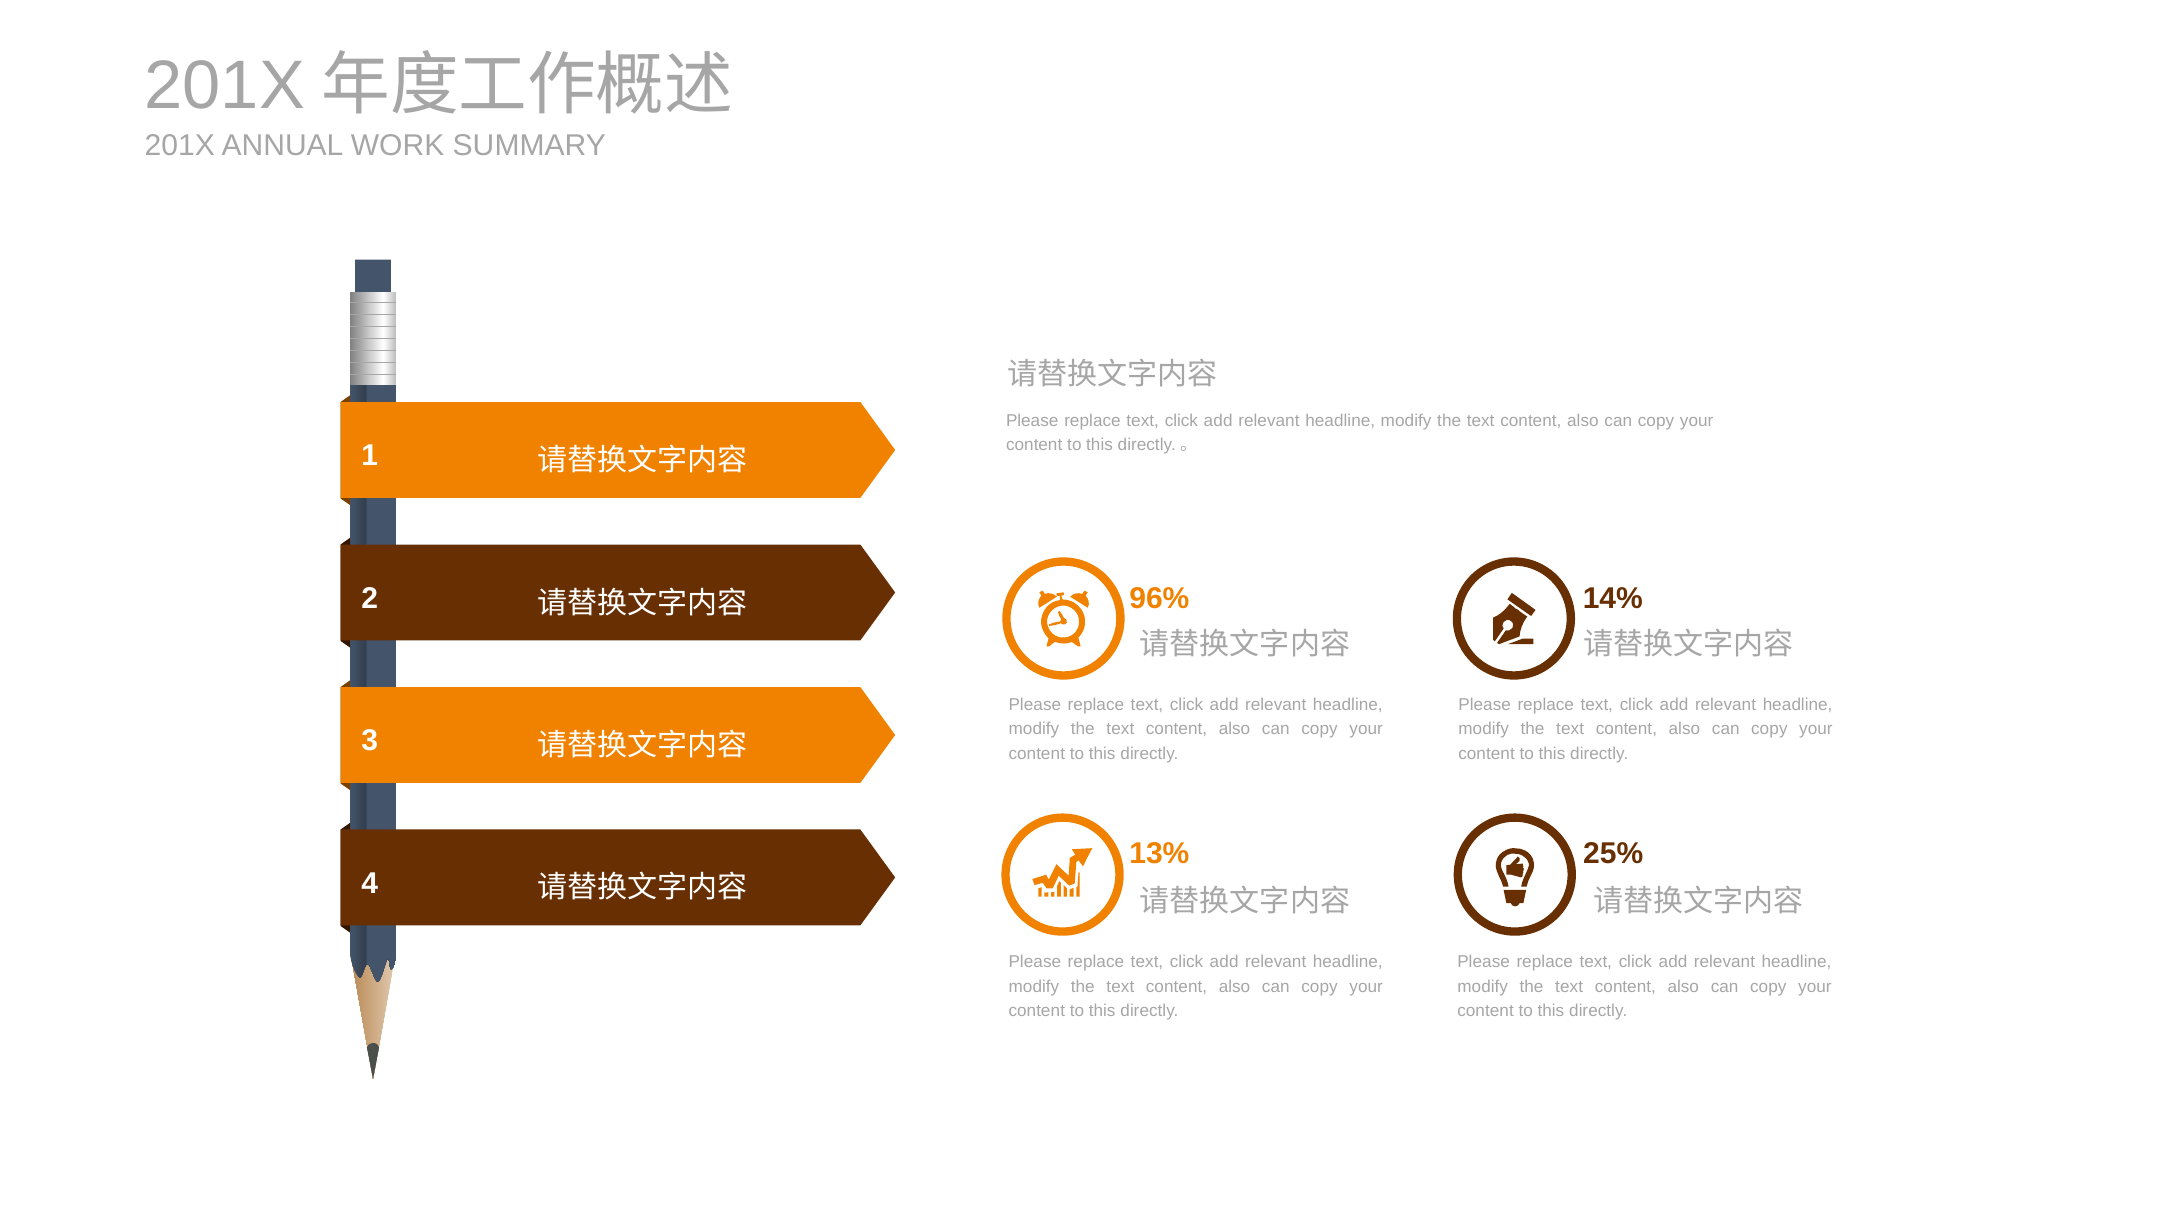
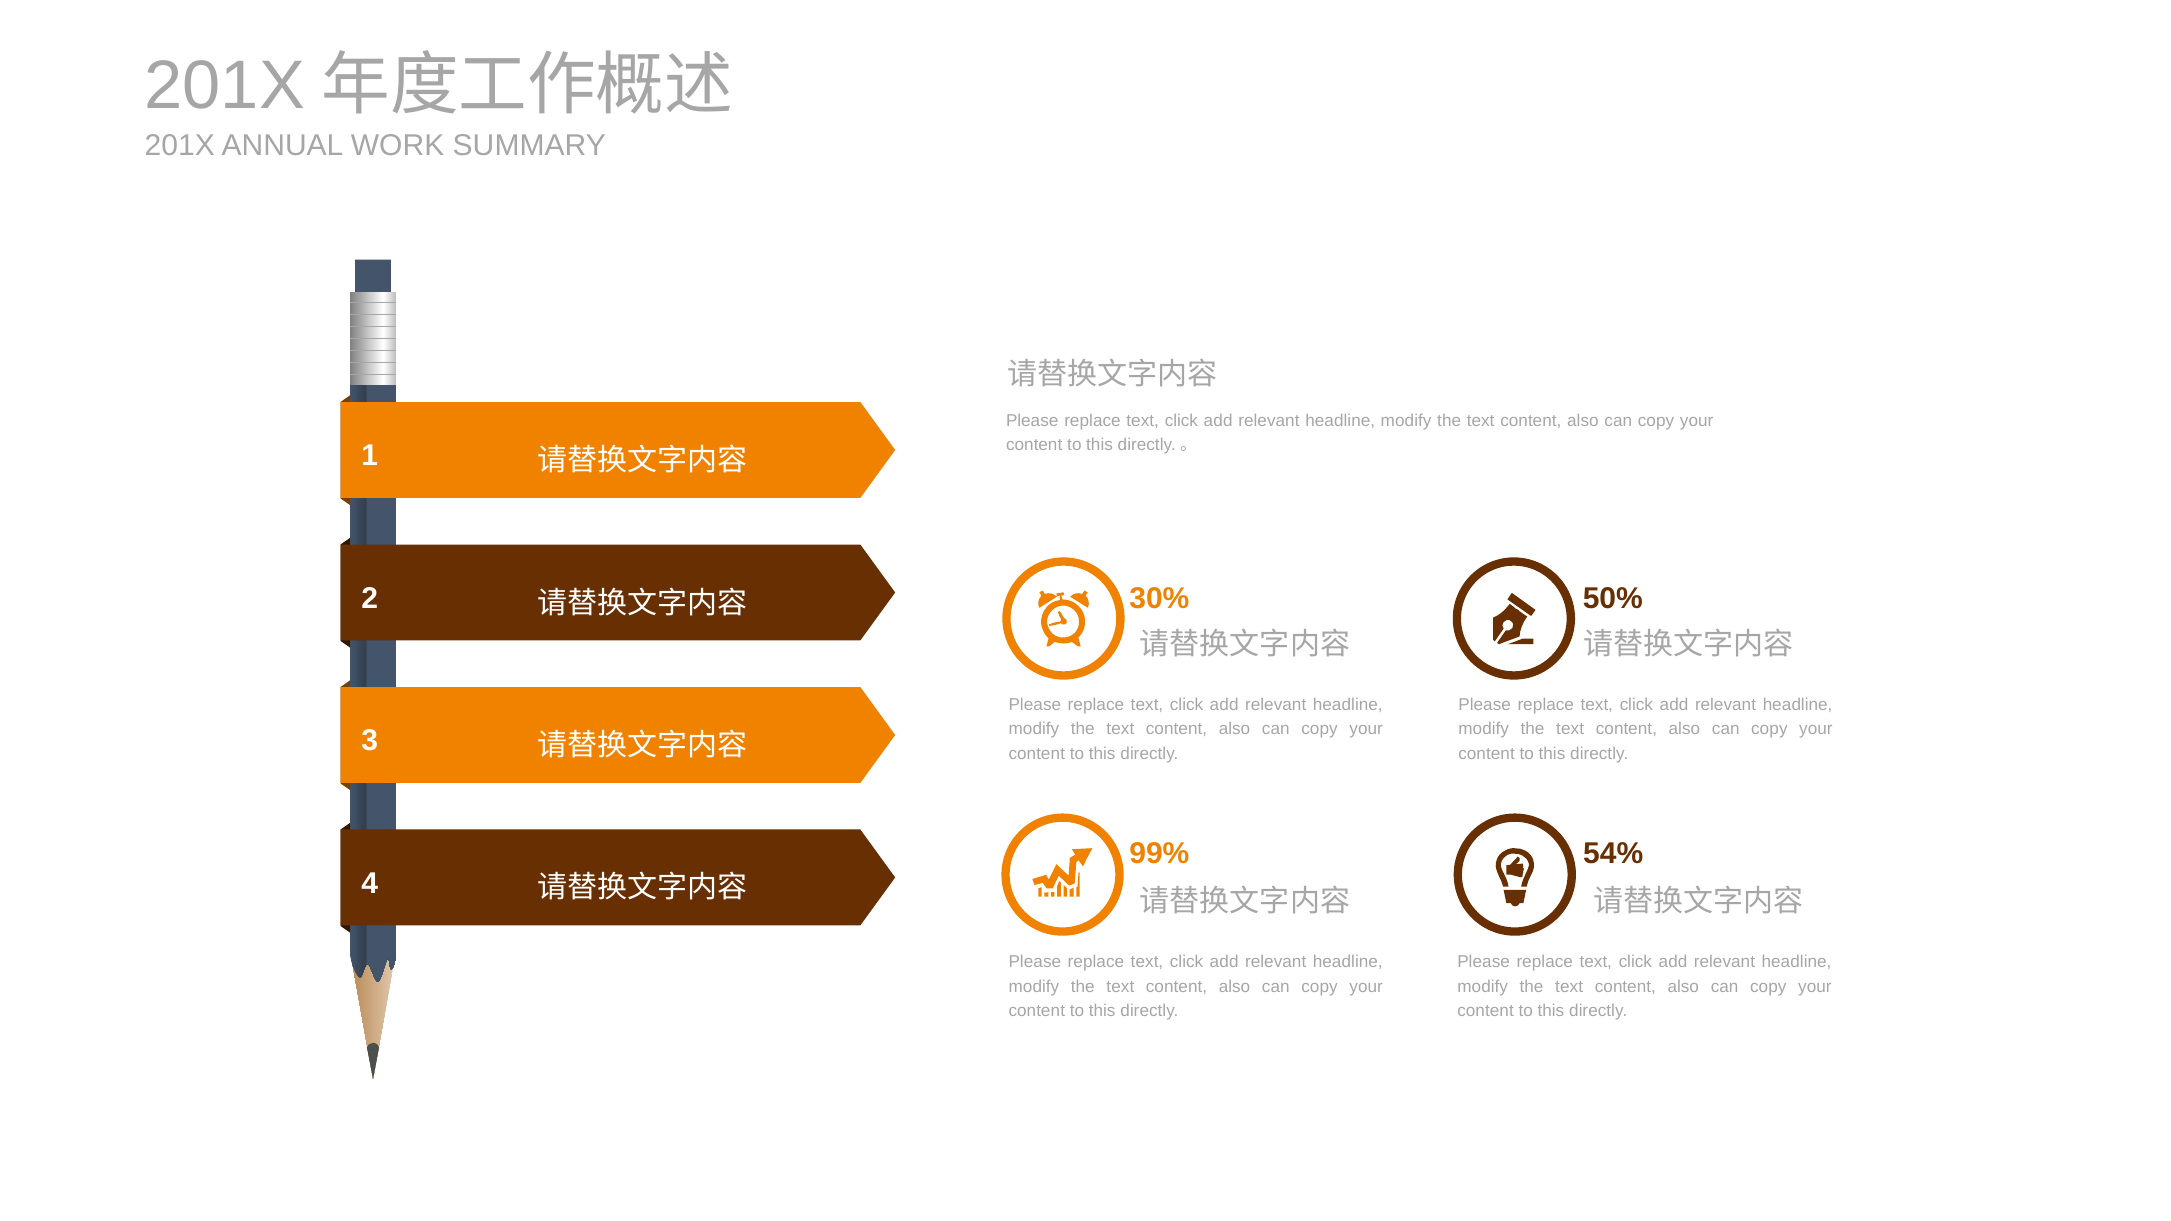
96%: 96% -> 30% (1159, 599)
14%: 14% -> 50% (1613, 599)
13%: 13% -> 99% (1159, 854)
25%: 25% -> 54% (1613, 854)
